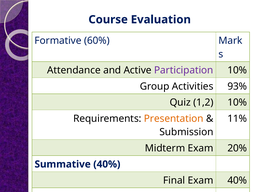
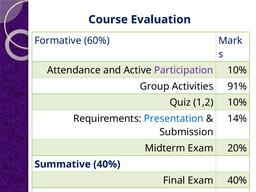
93%: 93% -> 91% (237, 86)
Presentation colour: orange -> blue (174, 119)
11%: 11% -> 14% (237, 119)
